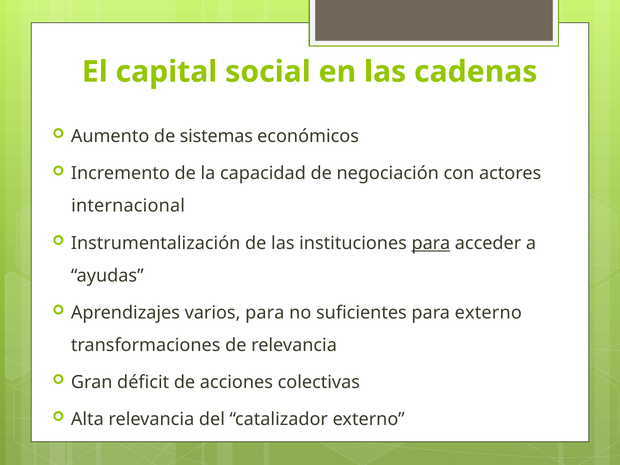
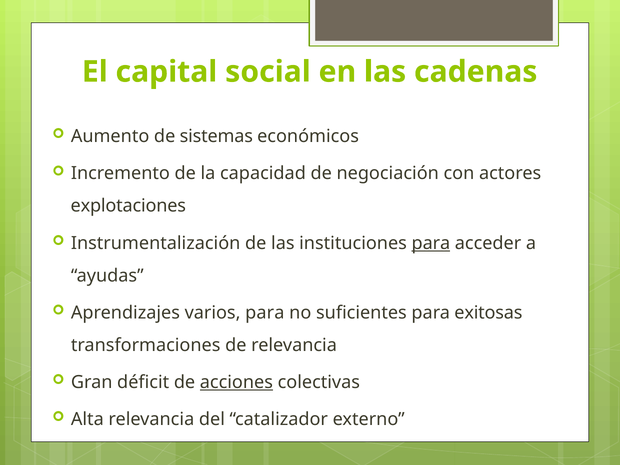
internacional: internacional -> explotaciones (128, 206)
para externo: externo -> exitosas (488, 313)
acciones underline: none -> present (236, 382)
